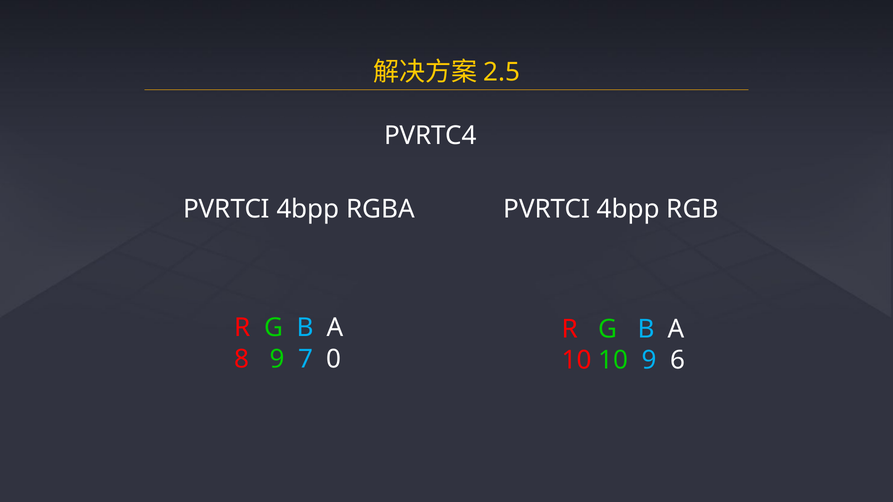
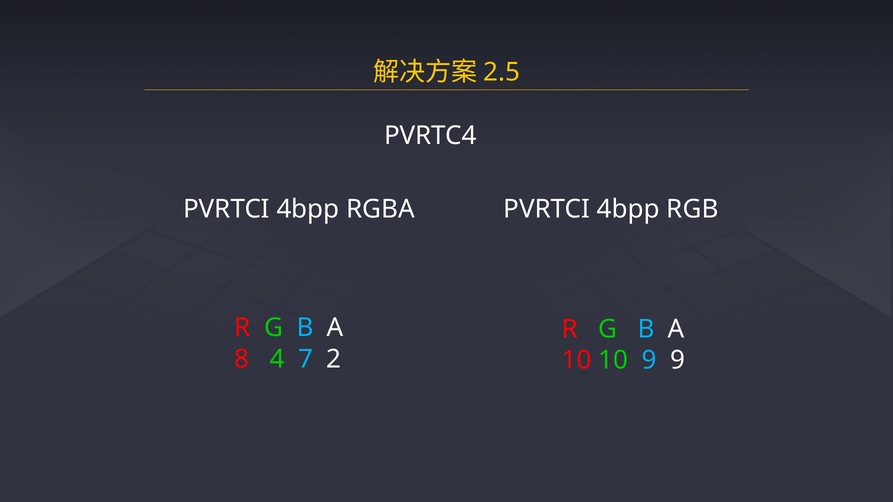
8 9: 9 -> 4 (277, 359)
0: 0 -> 2 (334, 359)
9 6: 6 -> 9 (677, 361)
